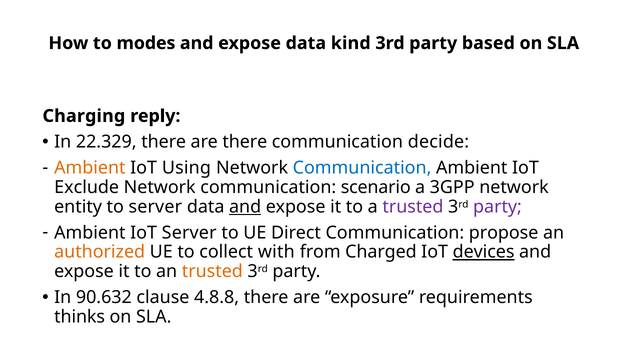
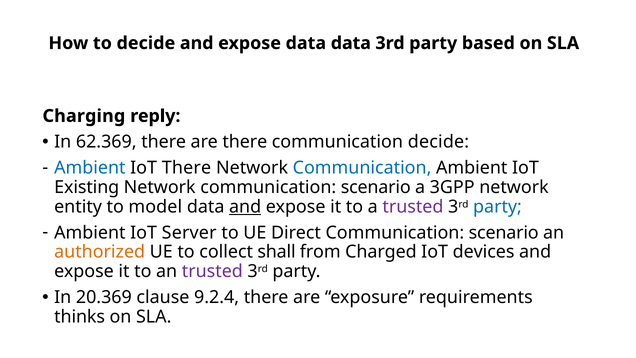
to modes: modes -> decide (146, 43)
data kind: kind -> data (351, 43)
22.329: 22.329 -> 62.369 (106, 142)
Ambient colour: orange -> blue (90, 168)
IoT Using: Using -> There (186, 168)
Exclude: Exclude -> Existing (87, 187)
to server: server -> model (155, 207)
party colour: purple -> blue (497, 207)
Direct Communication propose: propose -> scenario (504, 232)
with: with -> shall (277, 252)
devices underline: present -> none (484, 252)
trusted colour: orange -> purple (212, 271)
90.632: 90.632 -> 20.369 (104, 297)
4.8.8: 4.8.8 -> 9.2.4 (217, 297)
